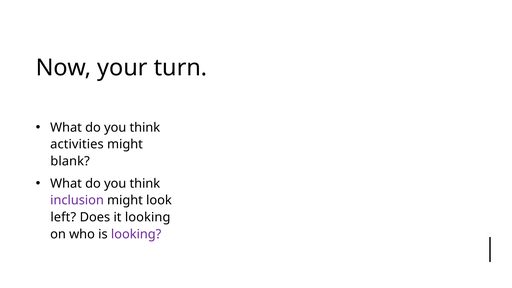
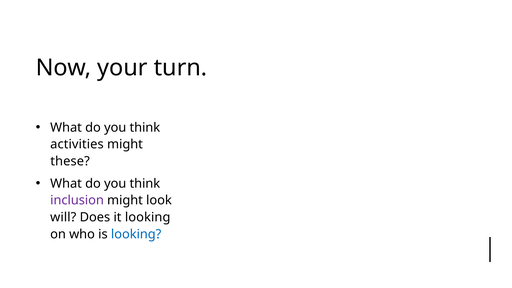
blank: blank -> these (70, 161)
left: left -> will (63, 217)
looking colour: purple -> blue (136, 234)
